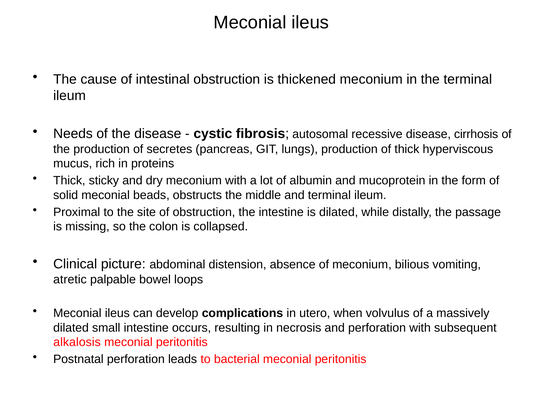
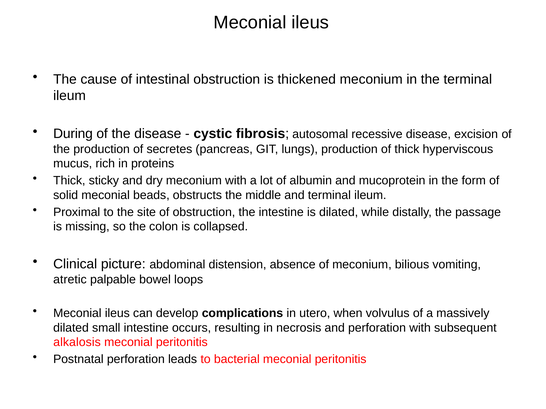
Needs: Needs -> During (73, 134)
cirrhosis: cirrhosis -> excision (476, 134)
